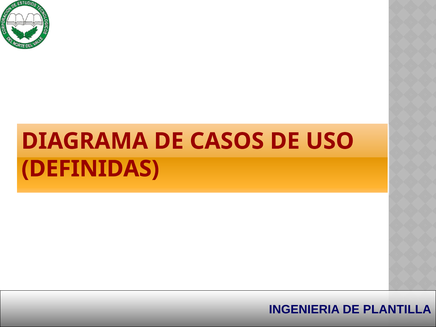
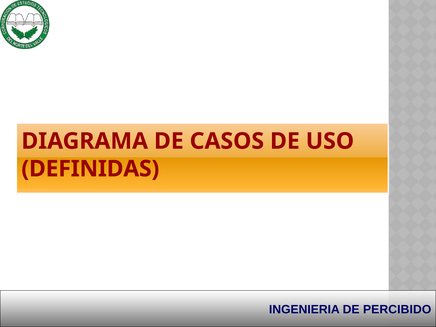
PLANTILLA: PLANTILLA -> PERCIBIDO (397, 310)
